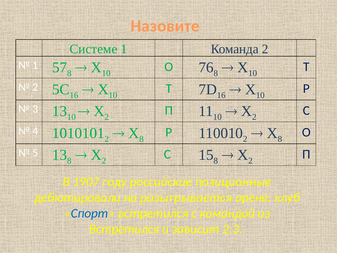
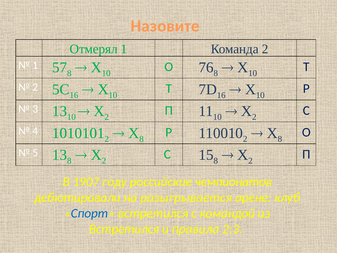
Системе: Системе -> Отмерял (94, 49)
позиционные: позиционные -> чемпионатов (233, 182)
зависит: зависит -> правила (195, 229)
